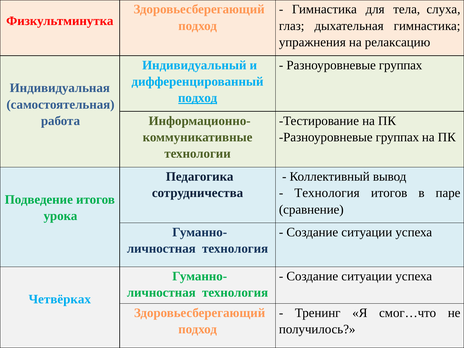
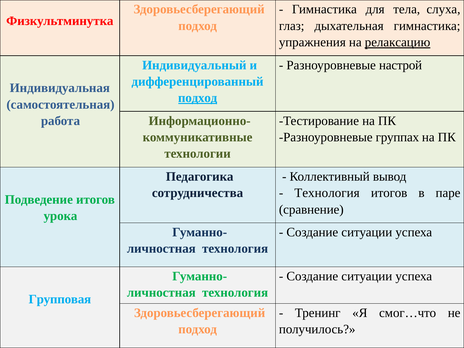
релаксацию underline: none -> present (398, 42)
группах: группах -> настрой (401, 65)
Четвёрках: Четвёрках -> Групповая (60, 299)
